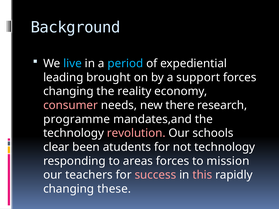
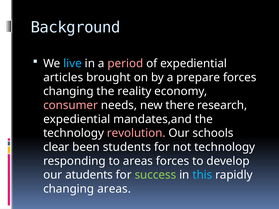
period colour: light blue -> pink (125, 64)
leading: leading -> articles (63, 78)
support: support -> prepare (198, 78)
programme: programme -> expediential (77, 119)
atudents: atudents -> students (127, 147)
mission: mission -> develop (228, 161)
teachers: teachers -> atudents (89, 175)
success colour: pink -> light green (155, 175)
this colour: pink -> light blue (202, 175)
changing these: these -> areas (114, 189)
